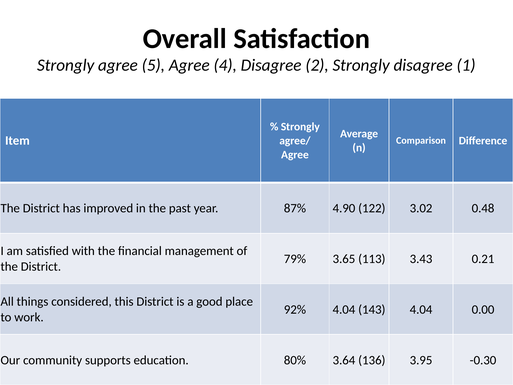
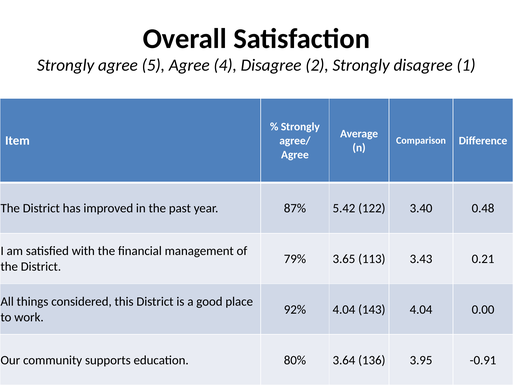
4.90: 4.90 -> 5.42 (344, 208)
3.02: 3.02 -> 3.40 (421, 208)
-0.30: -0.30 -> -0.91 (483, 360)
